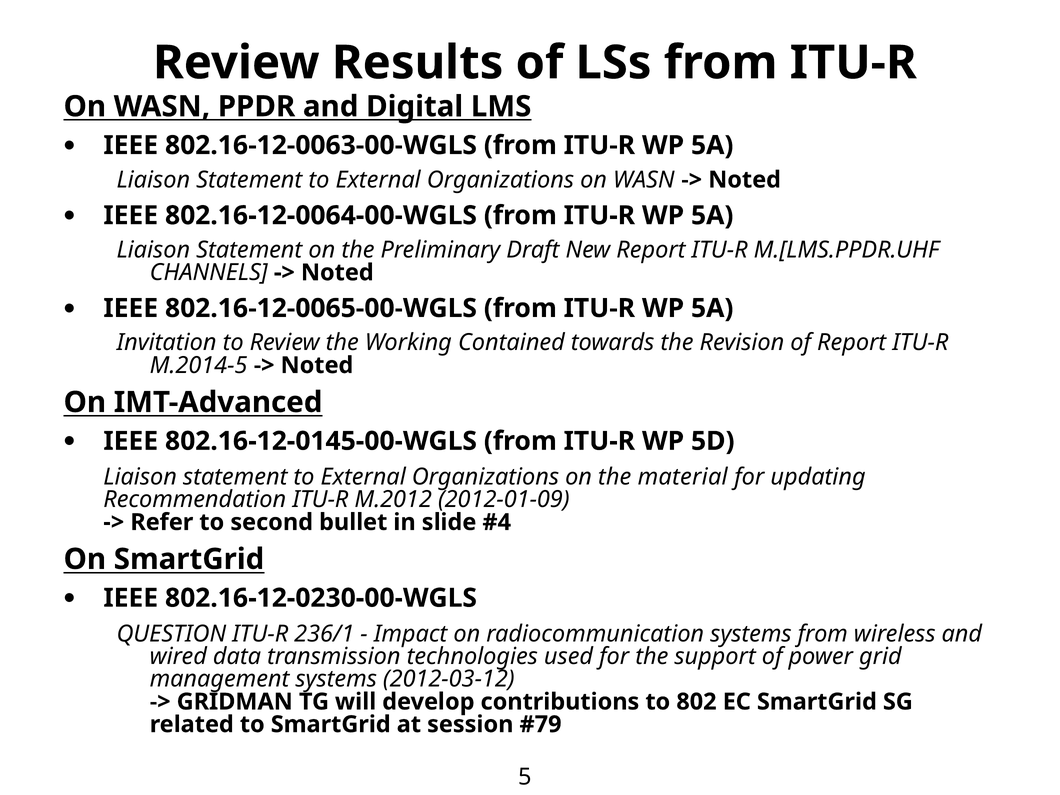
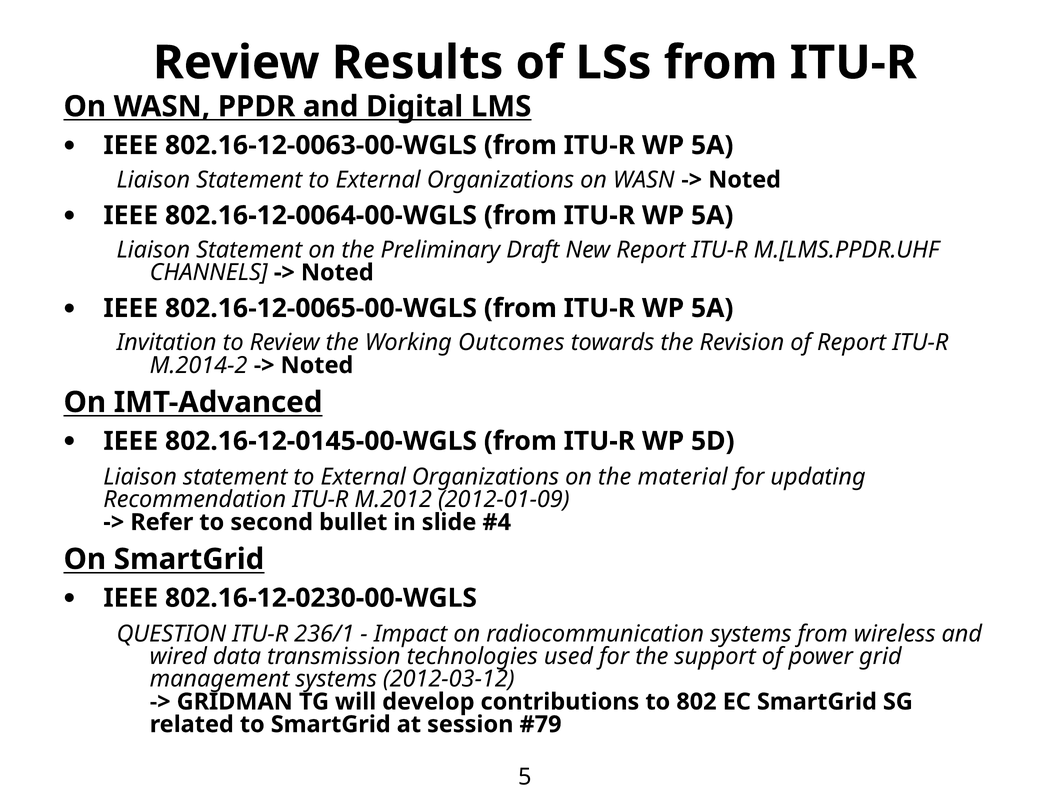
Contained: Contained -> Outcomes (511, 343)
M.2014-5: M.2014-5 -> M.2014-2 (199, 365)
